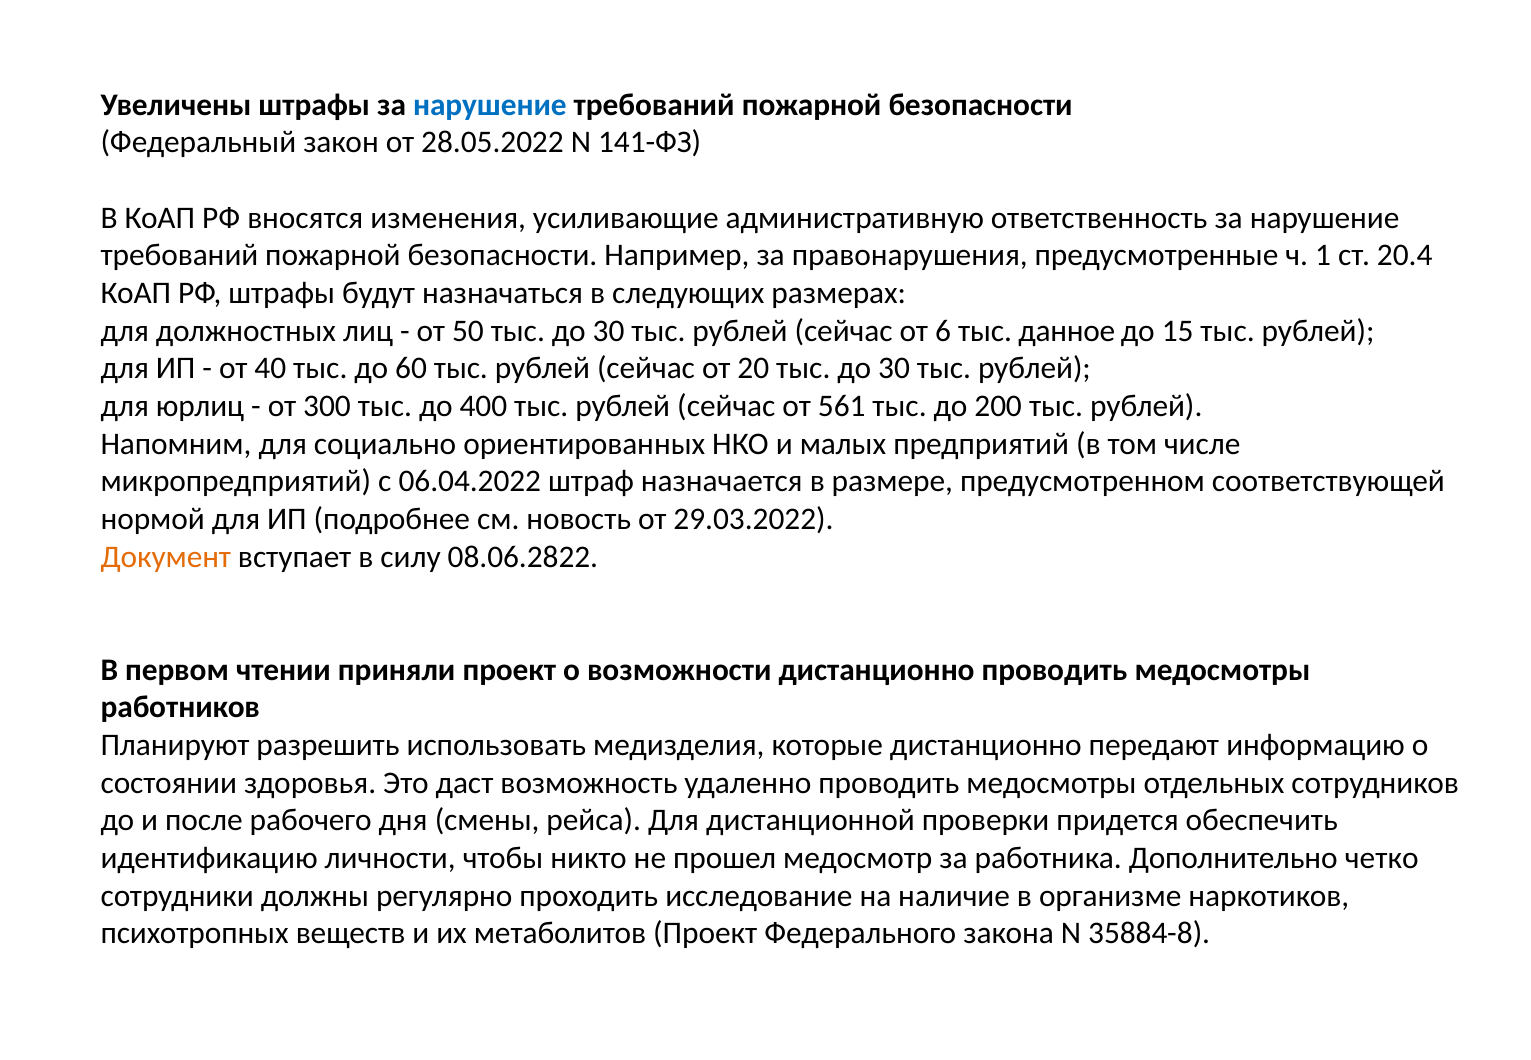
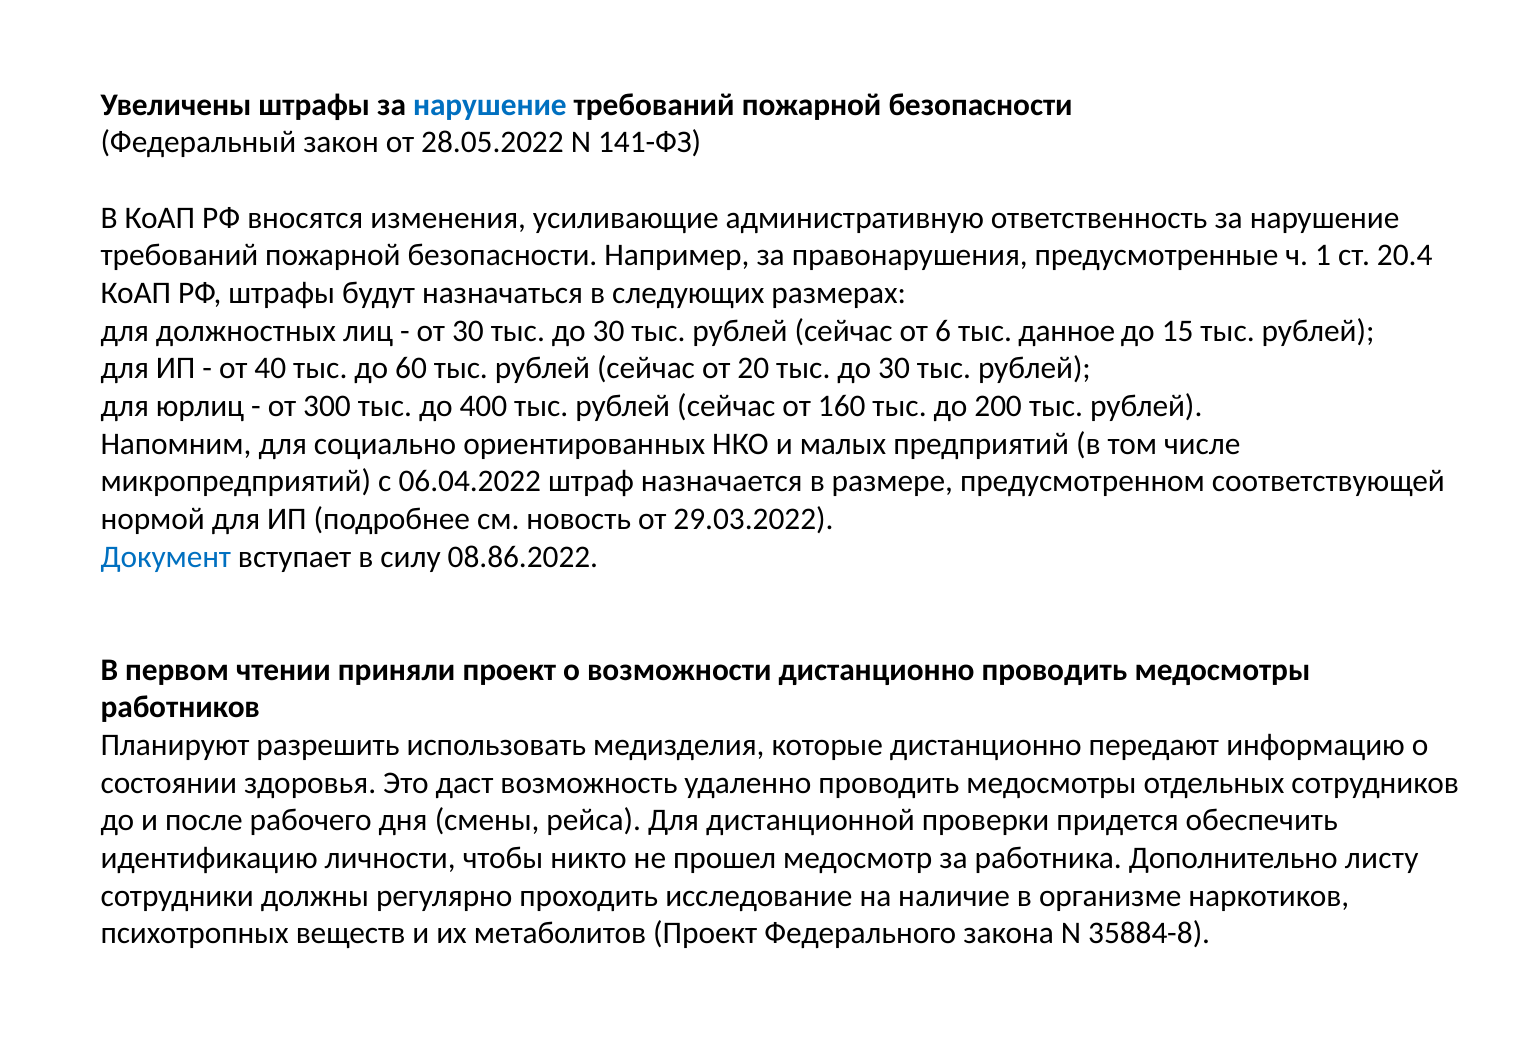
от 50: 50 -> 30 (468, 331)
561: 561 -> 160 (842, 406)
Документ colour: orange -> blue (166, 557)
08.06.2822: 08.06.2822 -> 08.86.2022 (523, 557)
четко: четко -> листу (1382, 858)
